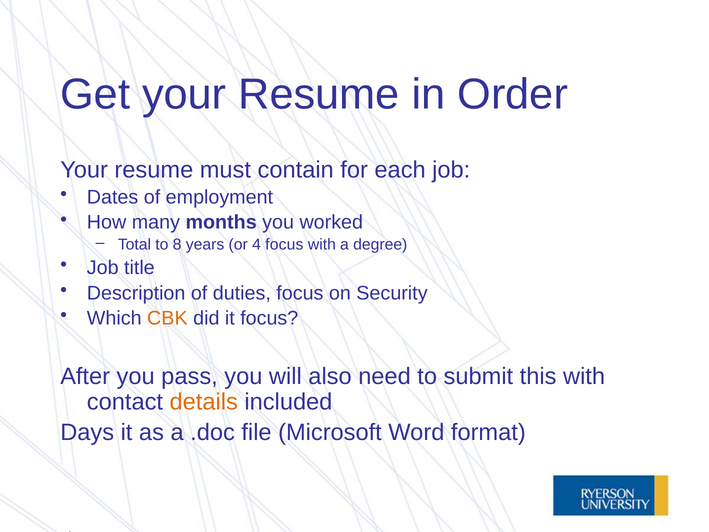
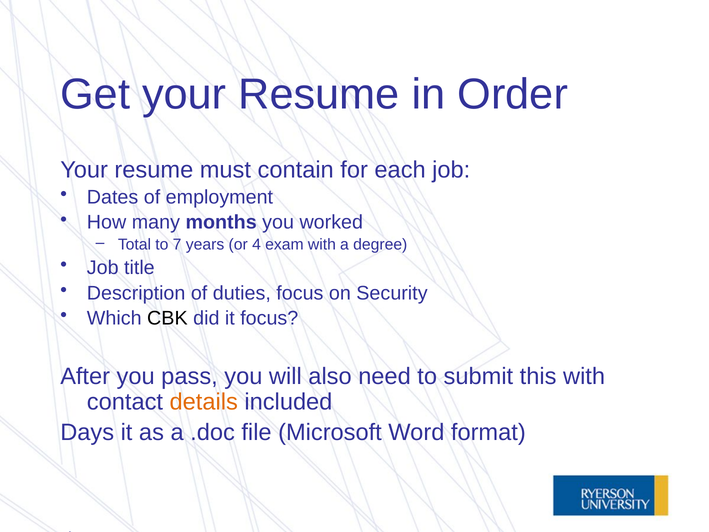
8: 8 -> 7 (177, 245)
4 focus: focus -> exam (284, 245)
CBK colour: orange -> black (167, 318)
